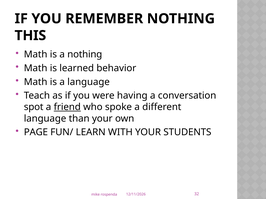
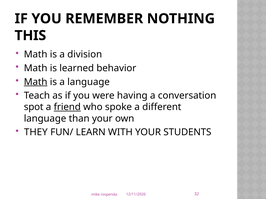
a nothing: nothing -> division (85, 55)
Math underline: none -> present (36, 82)
PAGE: PAGE -> THEY (36, 133)
